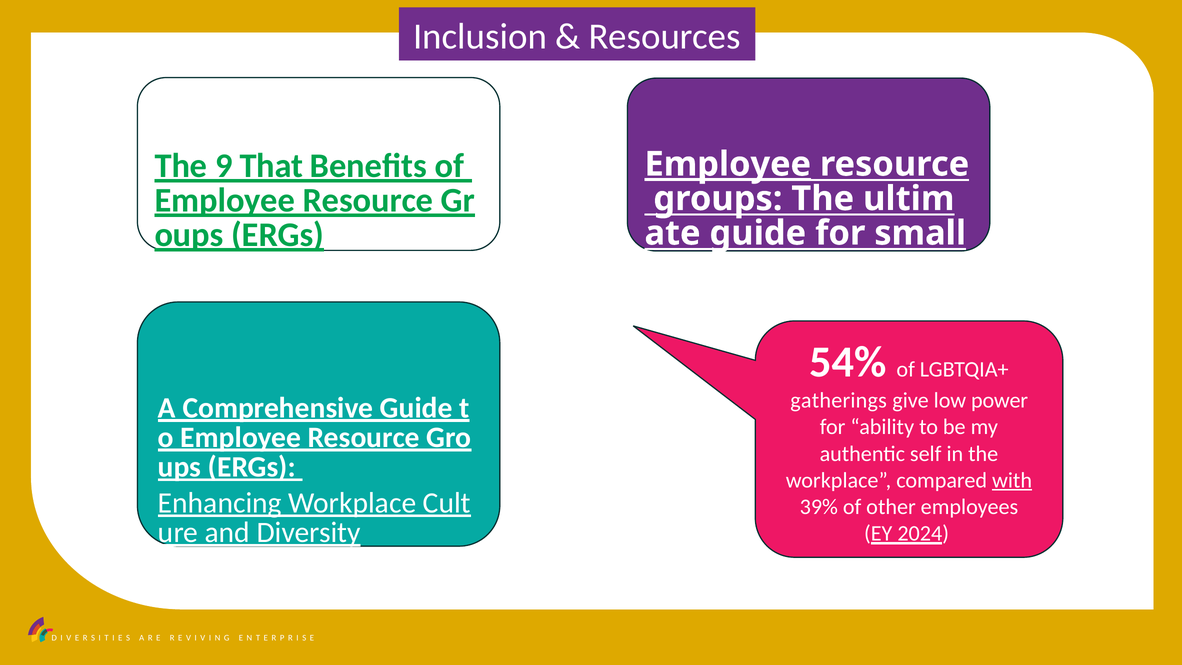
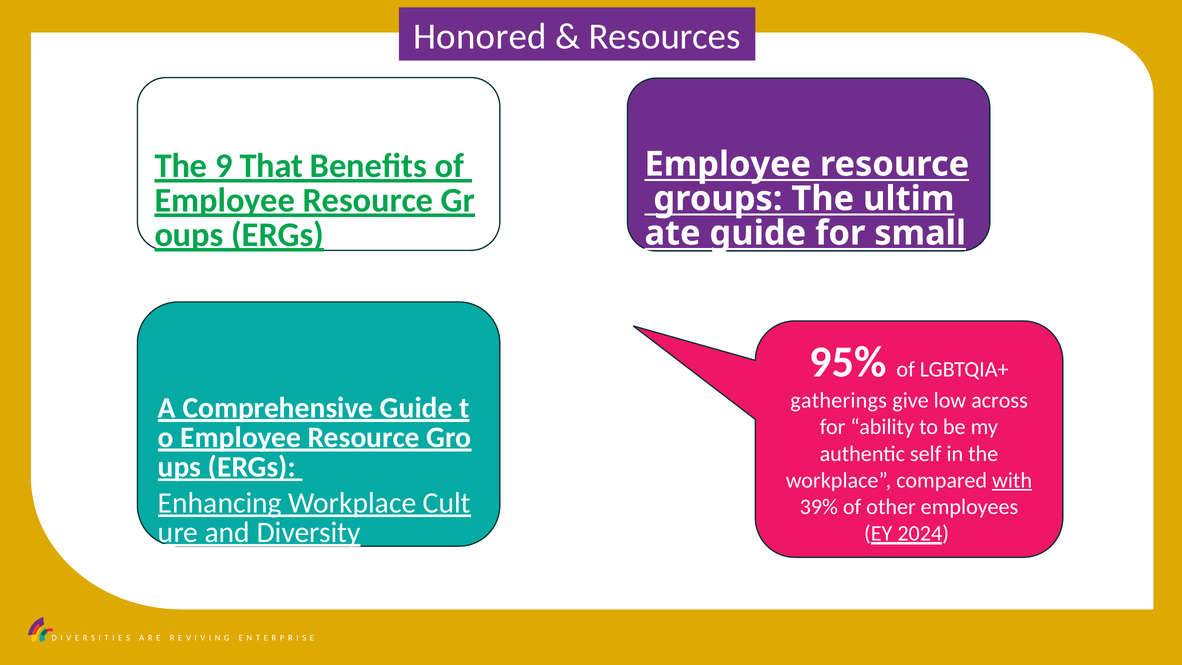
Inclusion: Inclusion -> Honored (480, 36)
Employee underline: present -> none (728, 164)
54%: 54% -> 95% (848, 362)
power: power -> across (999, 400)
